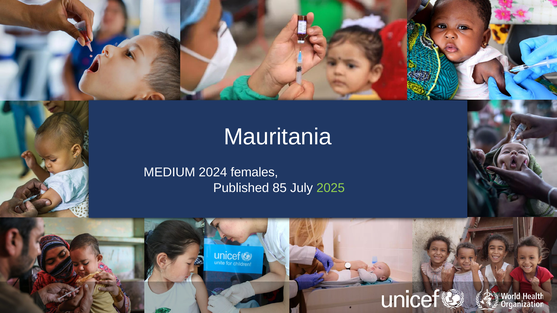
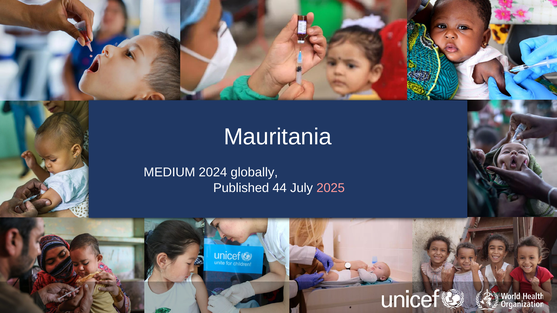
females: females -> globally (254, 173)
85: 85 -> 44 (280, 188)
2025 colour: light green -> pink (331, 188)
